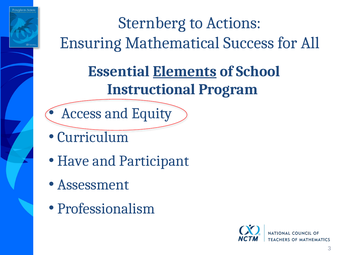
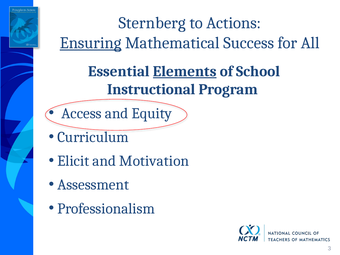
Ensuring underline: none -> present (91, 43)
Have: Have -> Elicit (73, 161)
Participant: Participant -> Motivation (154, 161)
